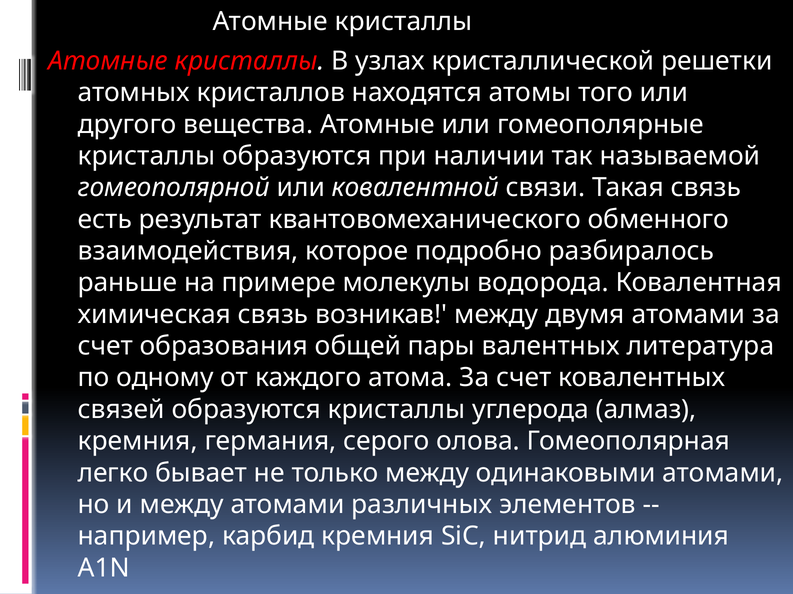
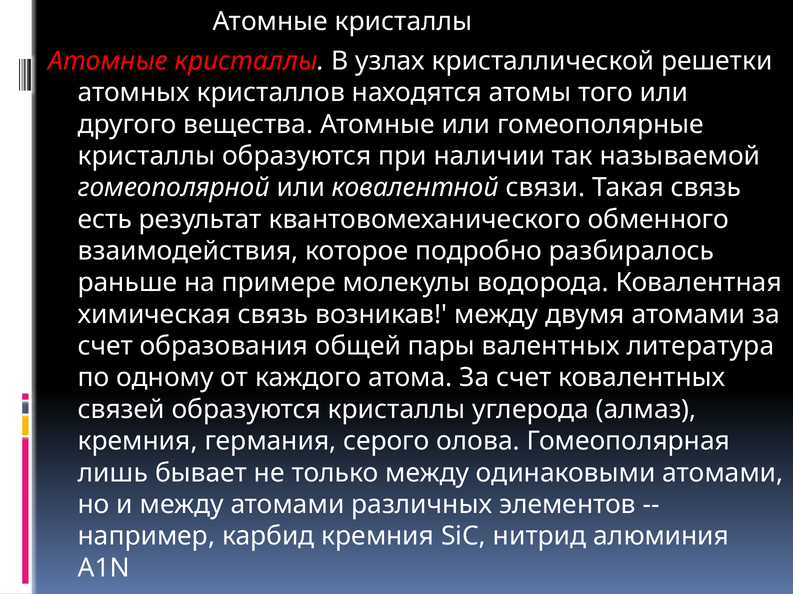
легко: легко -> лишь (113, 473)
